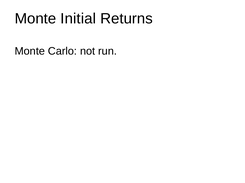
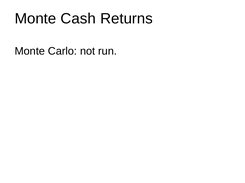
Initial: Initial -> Cash (78, 19)
